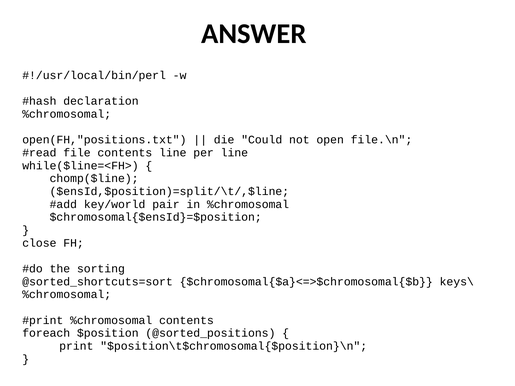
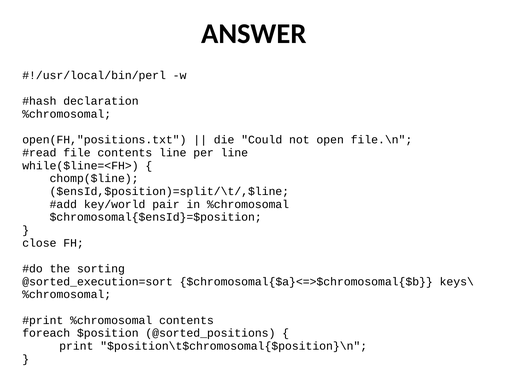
@sorted_shortcuts=sort: @sorted_shortcuts=sort -> @sorted_execution=sort (98, 282)
